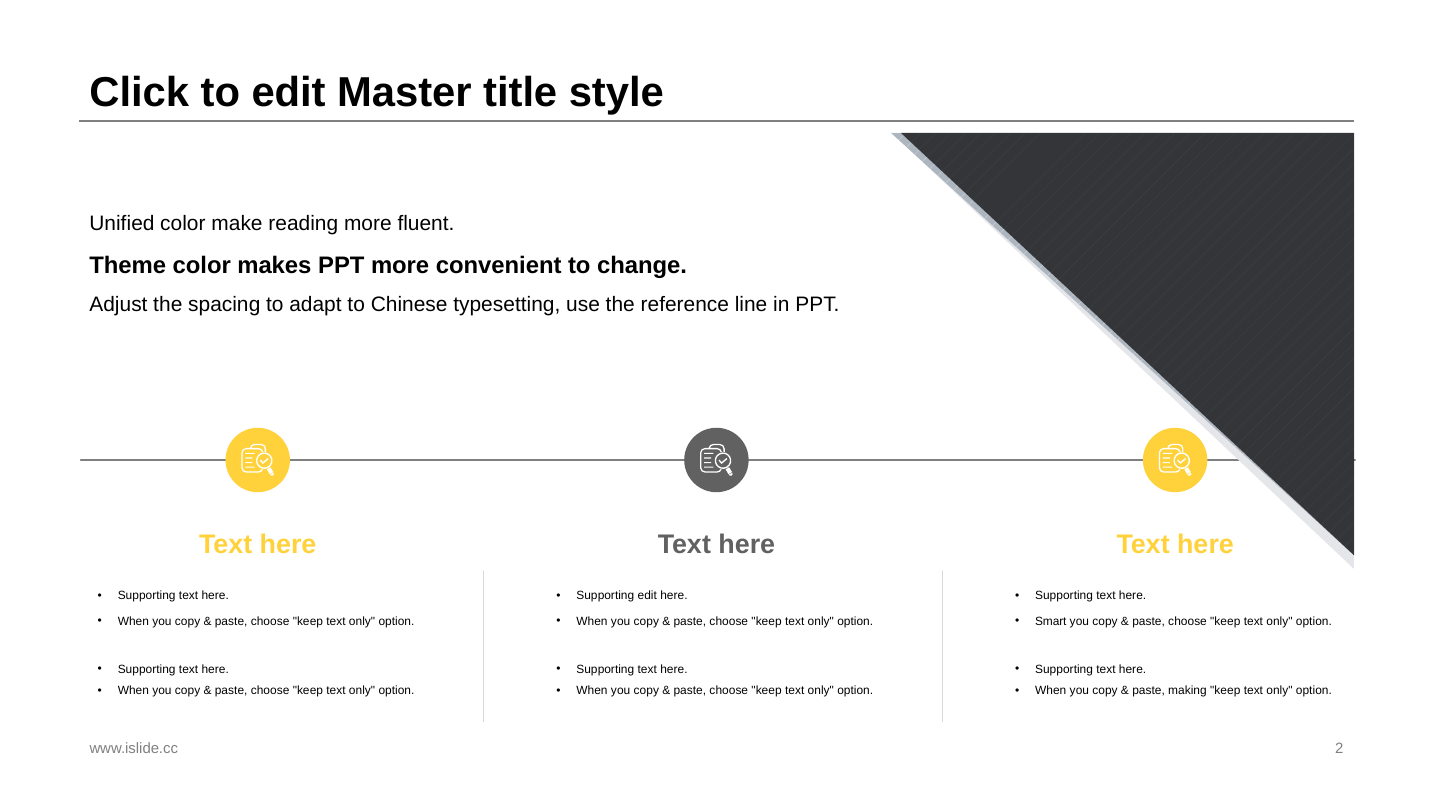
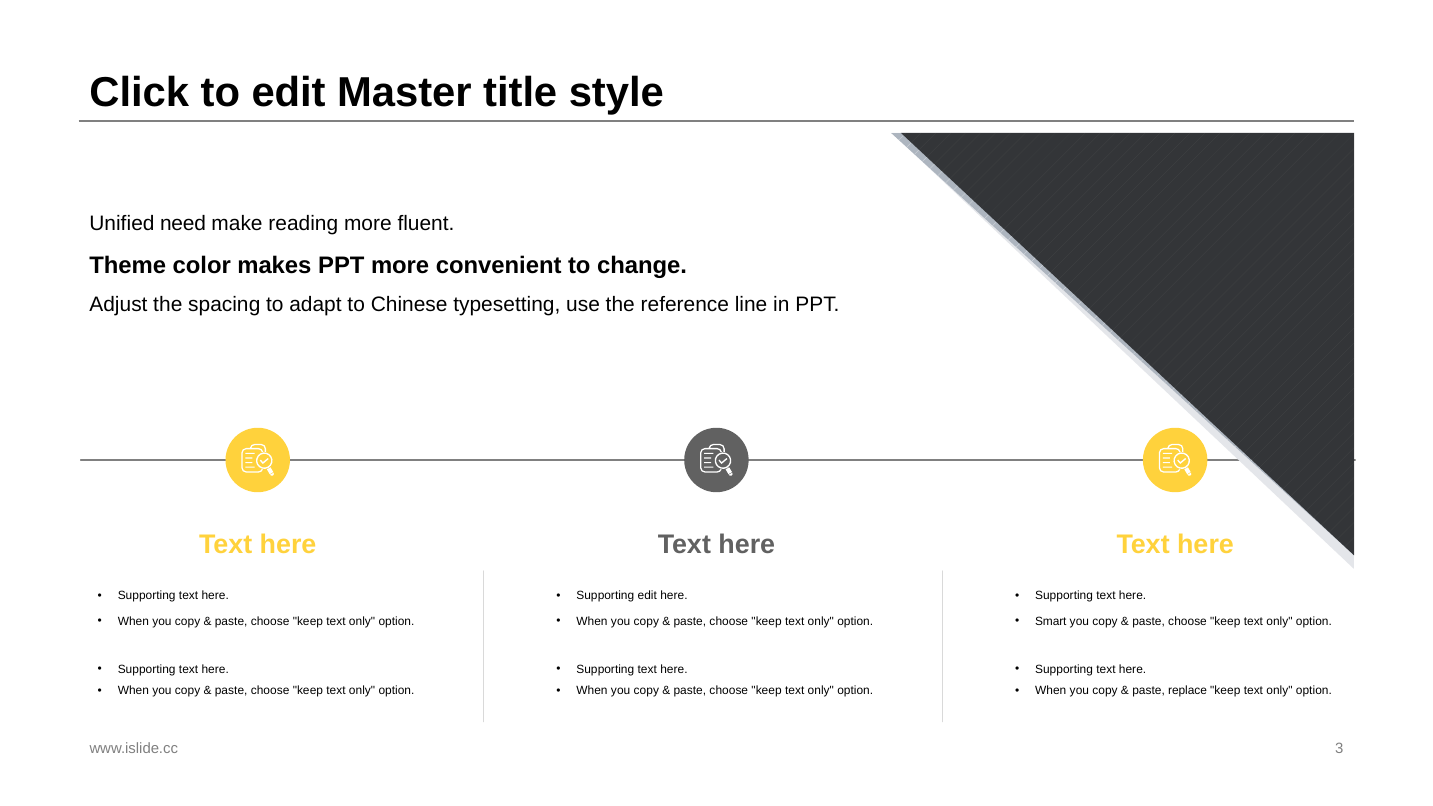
Unified color: color -> need (183, 224)
making: making -> replace (1188, 691)
2: 2 -> 3 (1339, 748)
